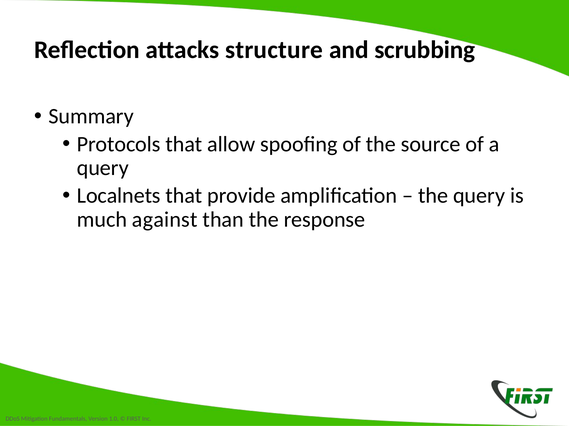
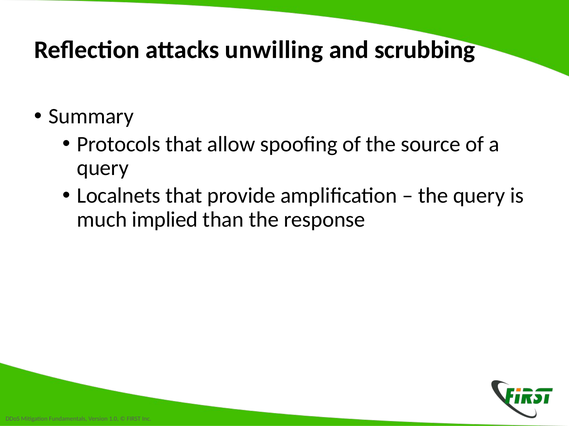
structure: structure -> unwilling (274, 50)
against: against -> implied (165, 220)
